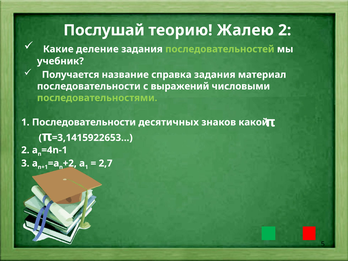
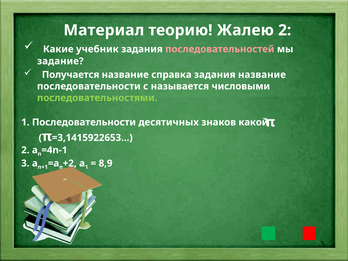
Послушай: Послушай -> Материал (104, 30)
деление: деление -> учебник (97, 49)
последовательностей colour: light green -> pink (220, 49)
учебник: учебник -> задание (60, 61)
задания материал: материал -> название (262, 75)
выражений: выражений -> называется (180, 86)
2,7: 2,7 -> 8,9 (106, 163)
